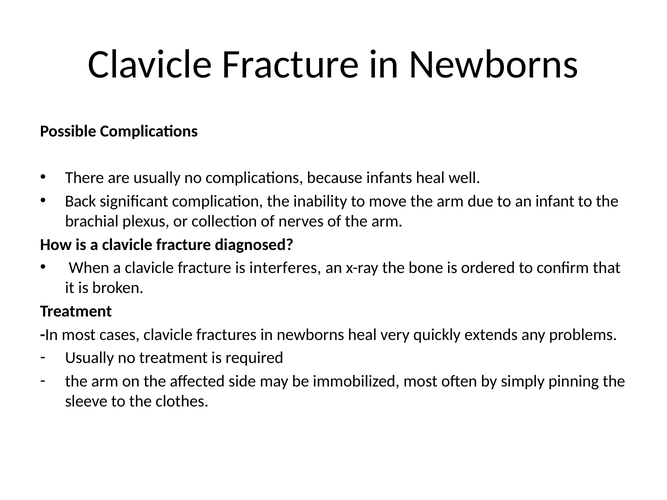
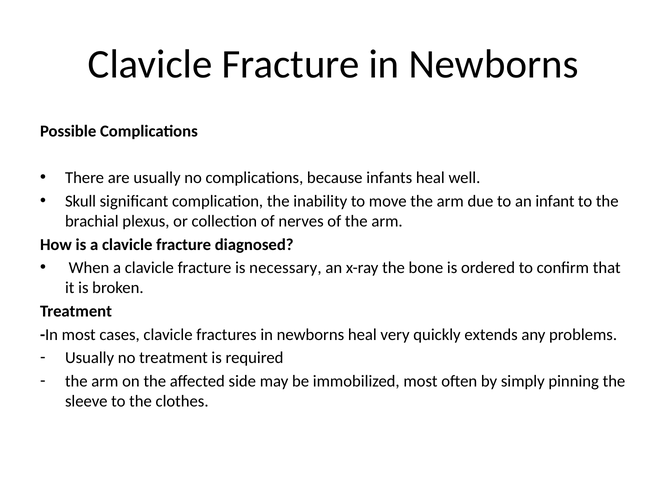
Back: Back -> Skull (81, 201)
interferes: interferes -> necessary (285, 268)
